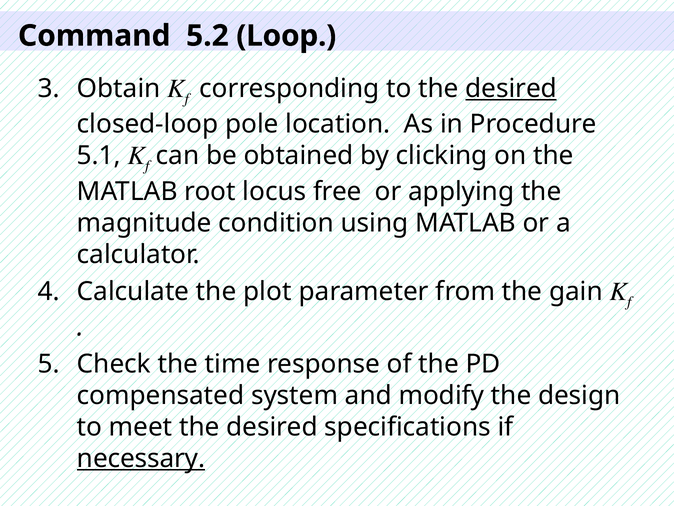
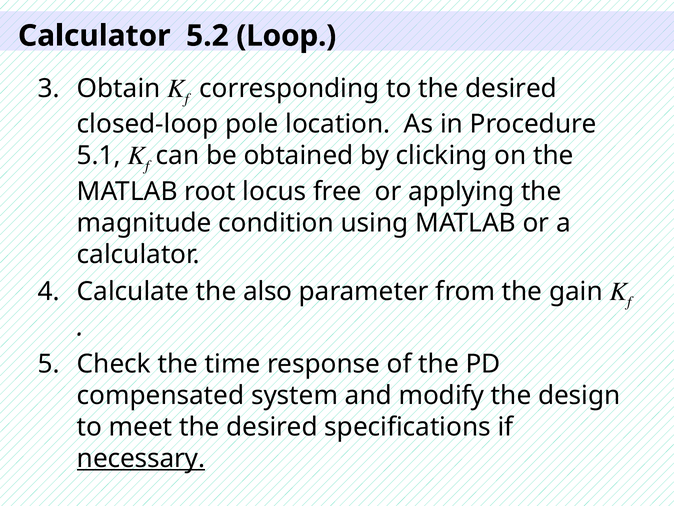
Command: Command -> Calculator (94, 36)
desired underline: present -> none (511, 88)
plot: plot -> also (268, 291)
